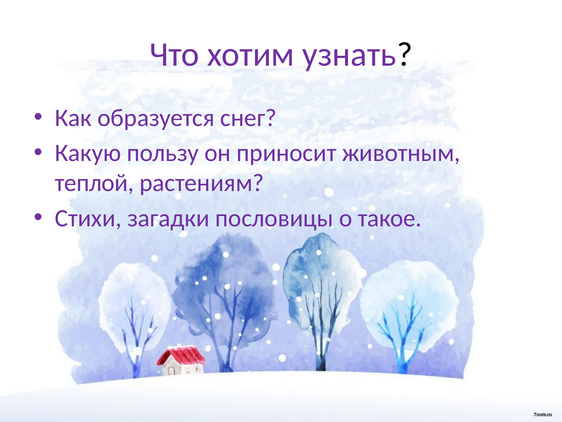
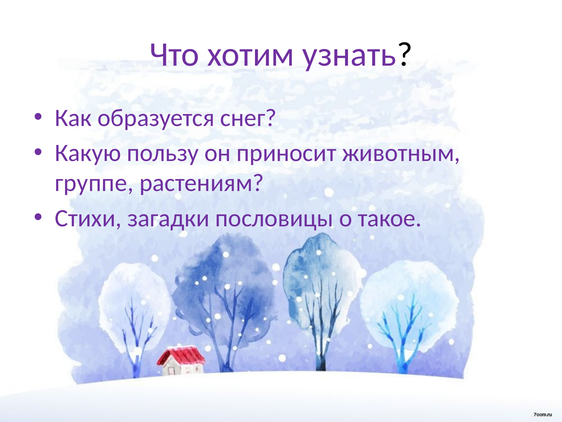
теплой: теплой -> группе (94, 183)
